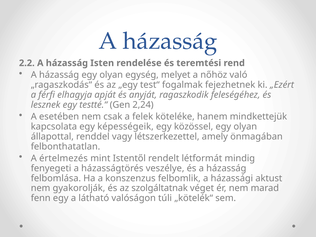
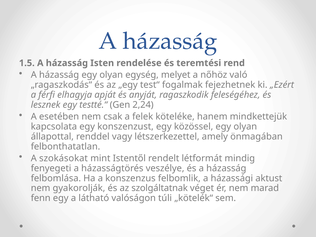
2.2: 2.2 -> 1.5 (27, 63)
képességeik: képességeik -> konszenzust (125, 127)
értelmezés: értelmezés -> szokásokat (63, 158)
